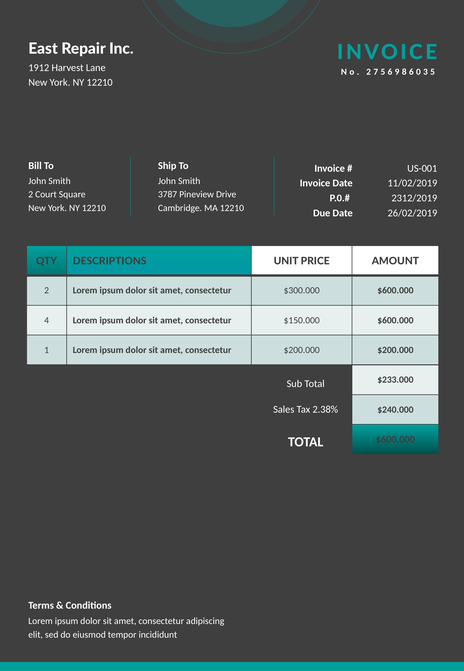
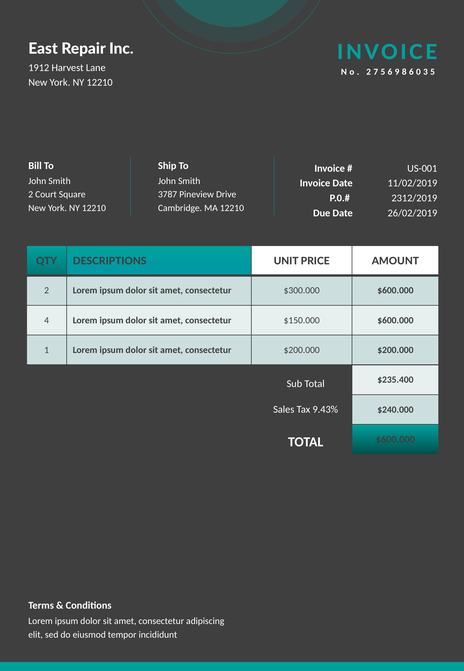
$233.000: $233.000 -> $235.400 (395, 379)
2.38%: 2.38% -> 9.43% (325, 409)
